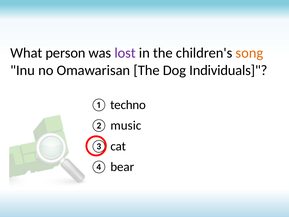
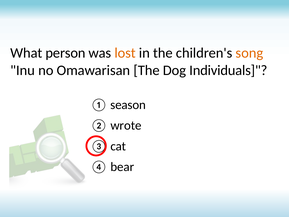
lost colour: purple -> orange (125, 53)
techno: techno -> season (128, 105)
music: music -> wrote (126, 125)
